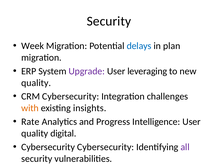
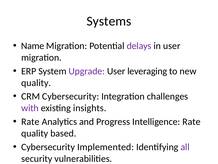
Security: Security -> Systems (109, 21)
Week: Week -> Name (33, 46)
delays colour: blue -> purple (139, 46)
in plan: plan -> user (172, 46)
with colour: orange -> purple (30, 108)
Intelligence User: User -> Rate (192, 121)
quality digital: digital -> based (63, 133)
Cybersecurity Cybersecurity: Cybersecurity -> Implemented (106, 147)
